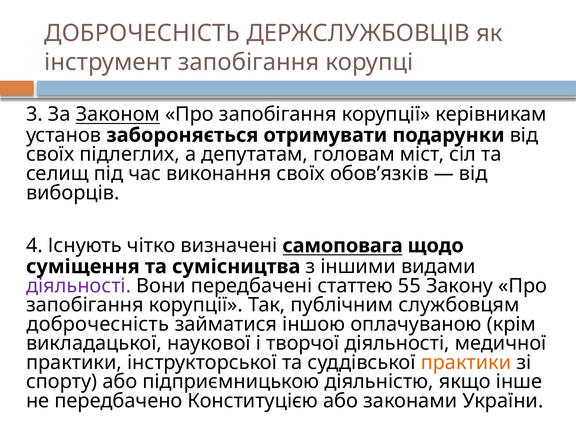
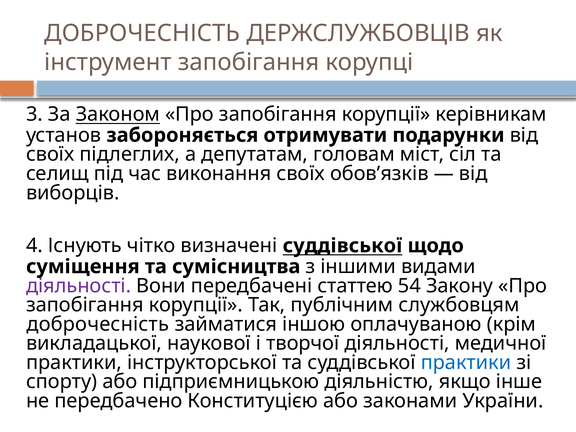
визначені самоповага: самоповага -> суддівської (342, 246)
55: 55 -> 54 (409, 286)
практики colour: orange -> blue (466, 363)
